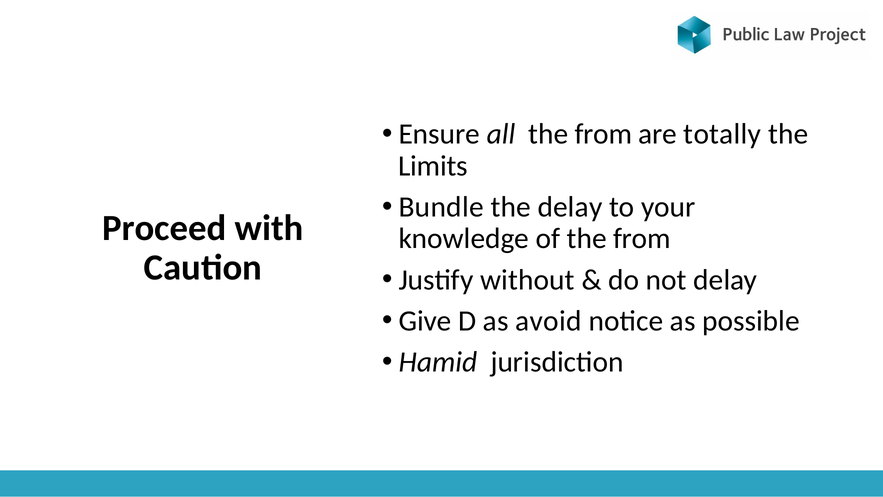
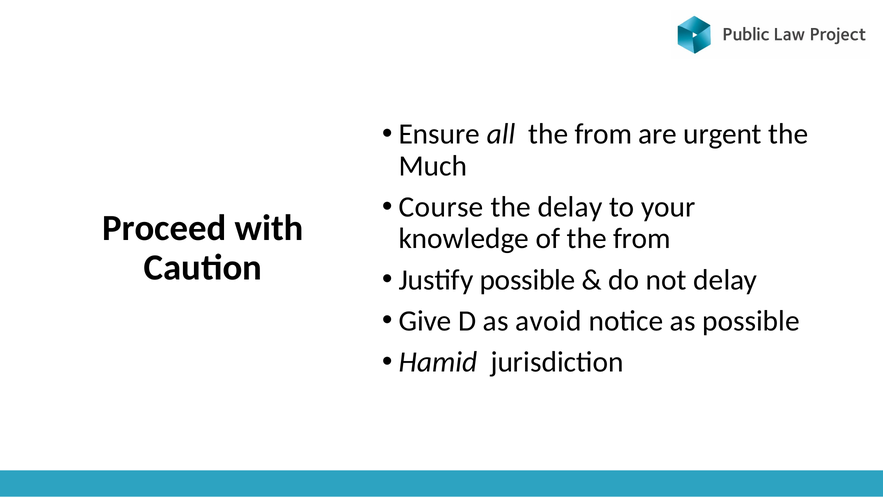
totally: totally -> urgent (723, 134)
Limits: Limits -> Much (433, 166)
Bundle: Bundle -> Course (441, 207)
Justify without: without -> possible (528, 280)
